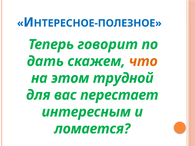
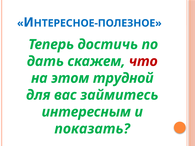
говорит: говорит -> достичь (108, 45)
что colour: orange -> red (143, 61)
перестает: перестает -> займитесь (119, 95)
ломается: ломается -> показать (92, 129)
